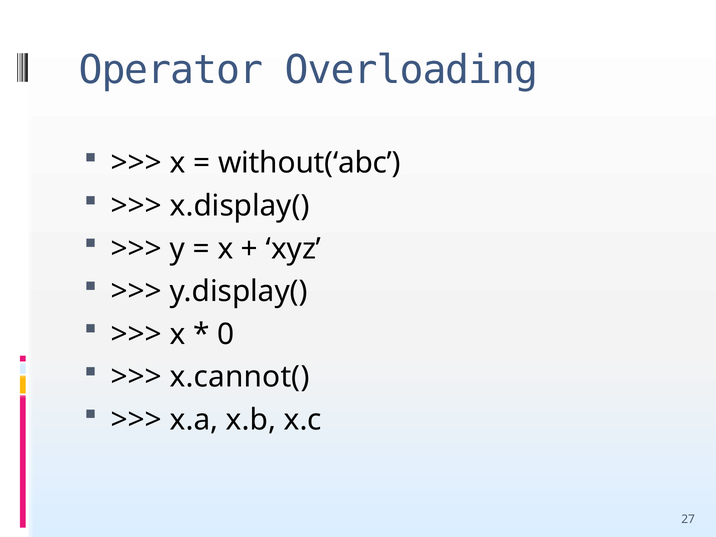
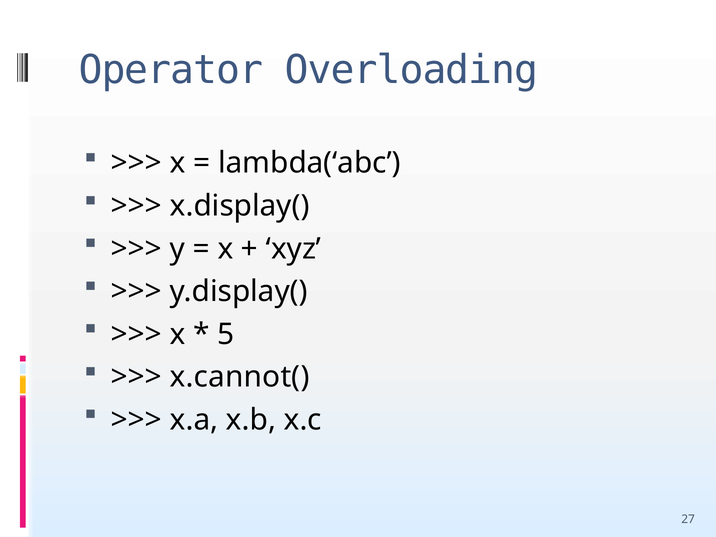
without(‘abc: without(‘abc -> lambda(‘abc (309, 163)
0: 0 -> 5 (226, 334)
